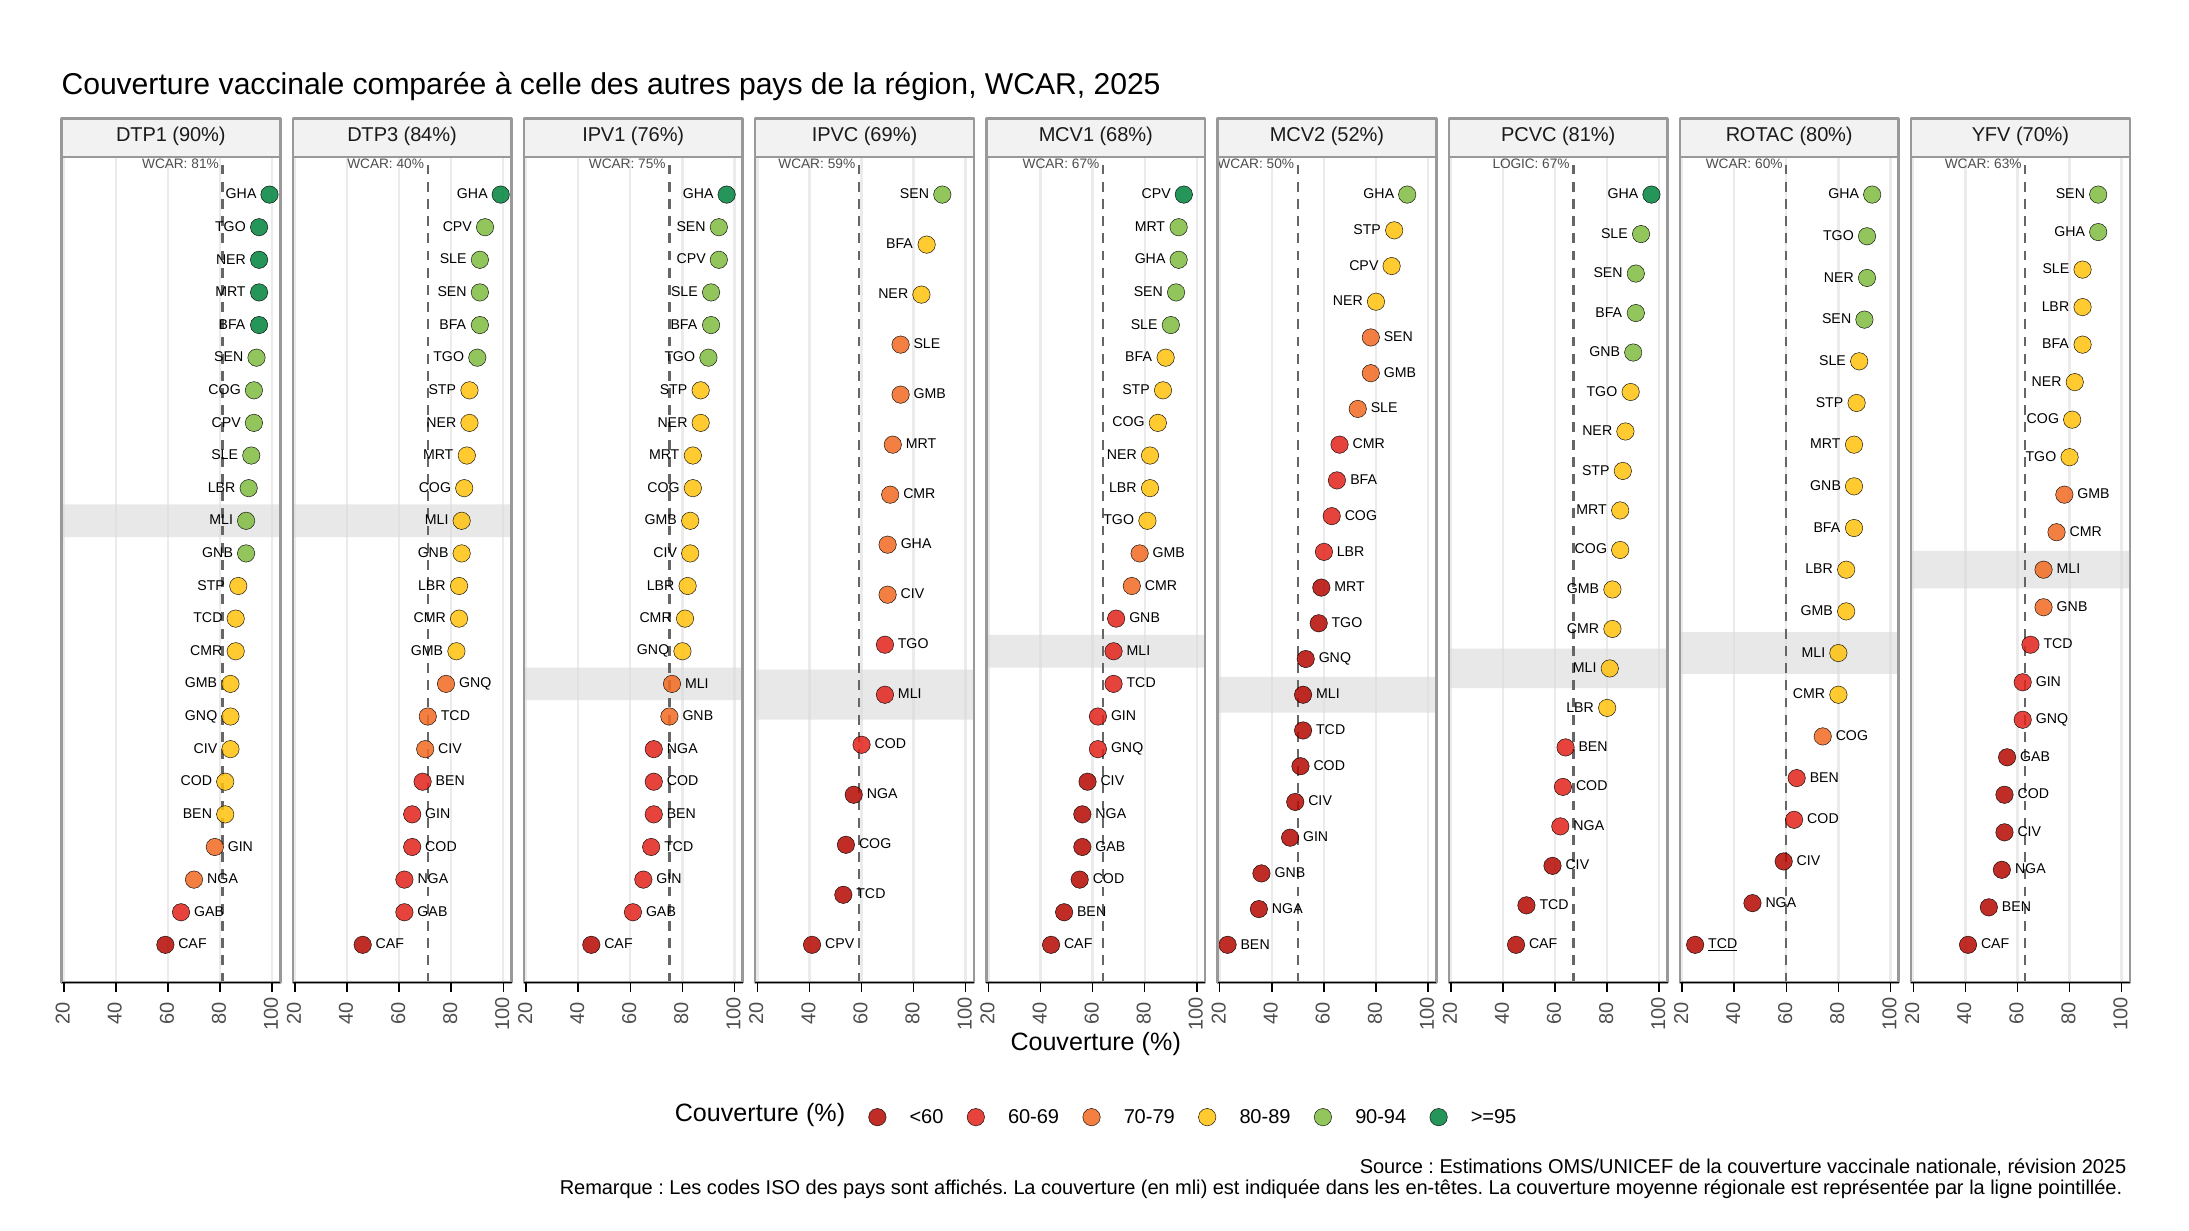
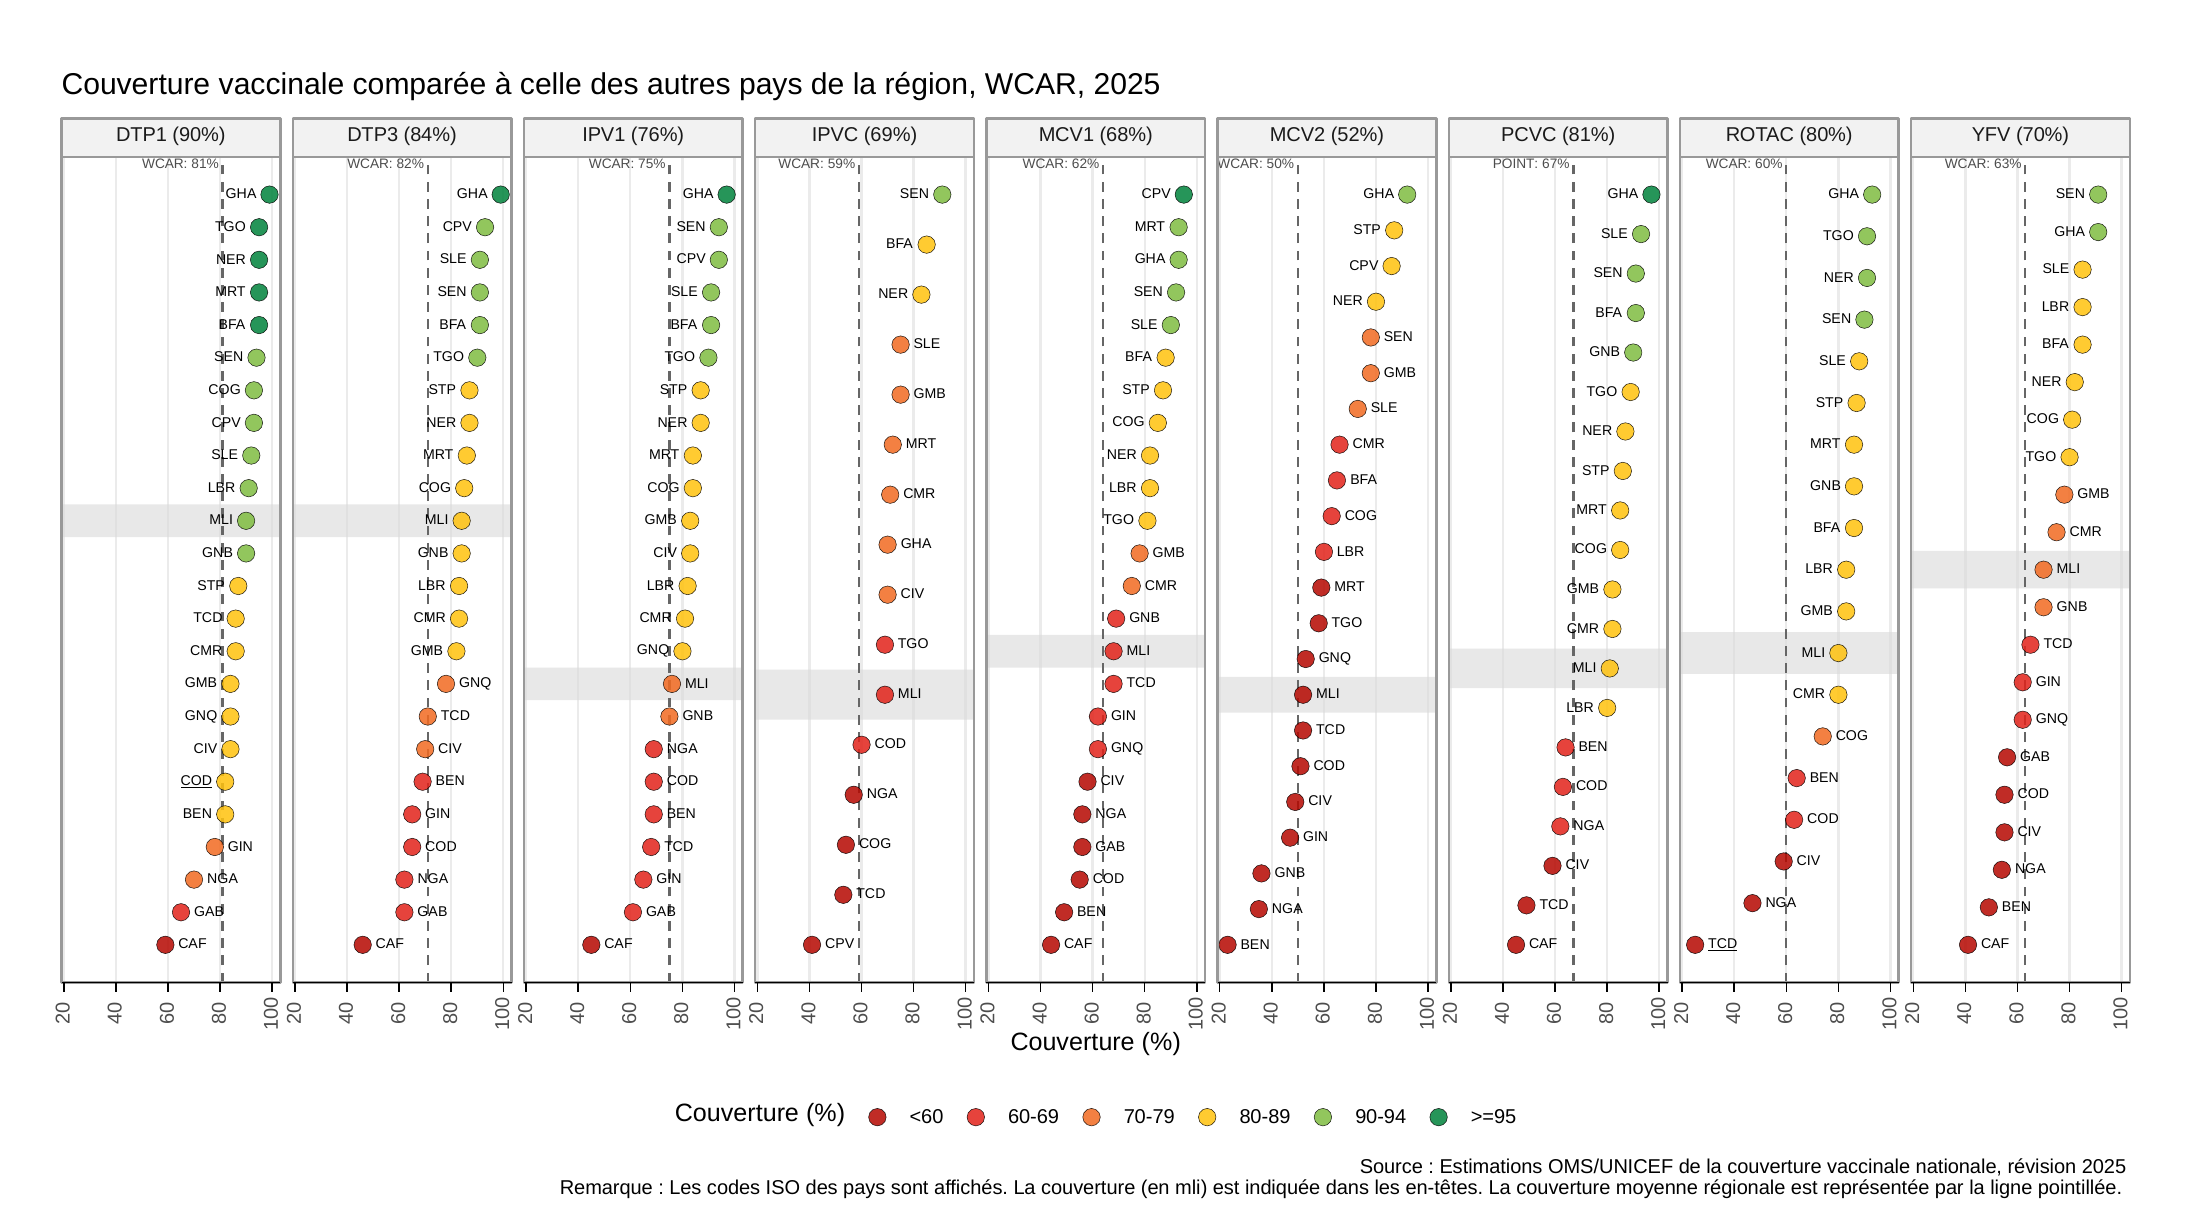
40%: 40% -> 82% (410, 164)
WCAR 67%: 67% -> 62% (1086, 164)
LOGIC: LOGIC -> POINT (1516, 164)
COD underline: none -> present (196, 781)
